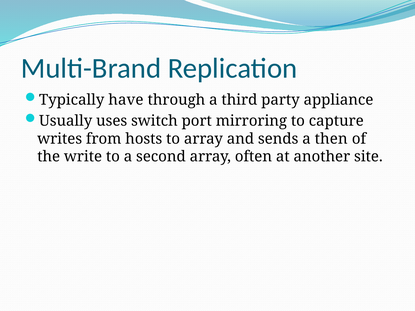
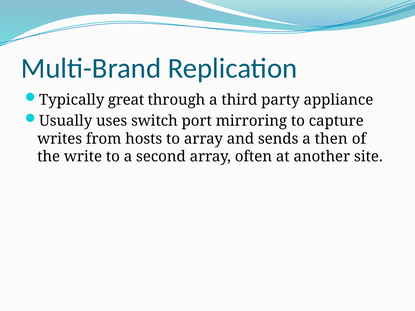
have: have -> great (126, 100)
